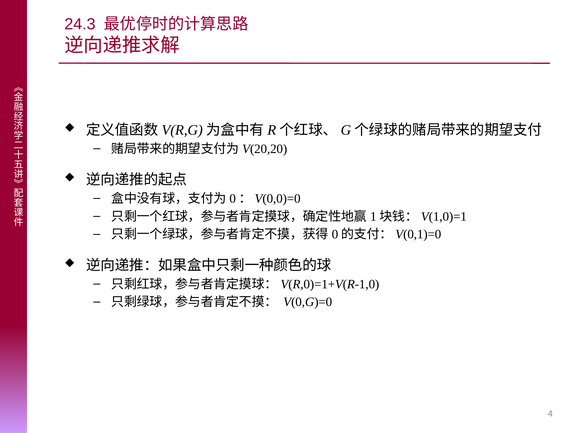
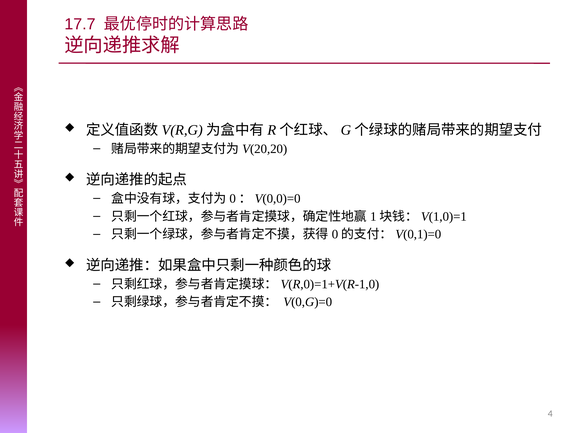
24.3: 24.3 -> 17.7 (80, 24)
